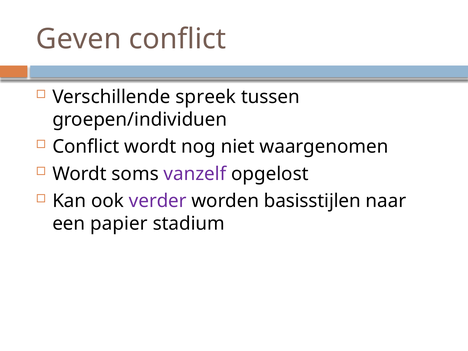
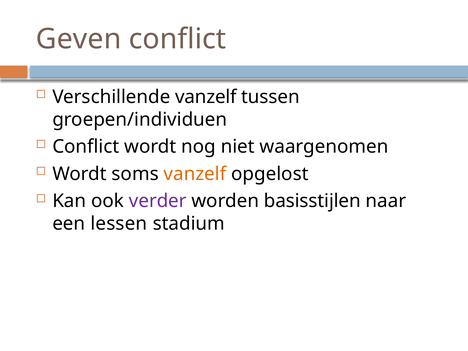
Verschillende spreek: spreek -> vanzelf (206, 97)
vanzelf colour: purple -> orange (195, 174)
papier: papier -> lessen (119, 224)
